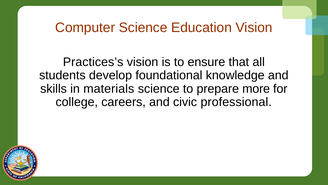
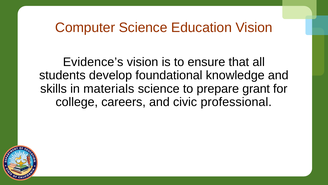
Practices’s: Practices’s -> Evidence’s (93, 62)
more: more -> grant (256, 88)
